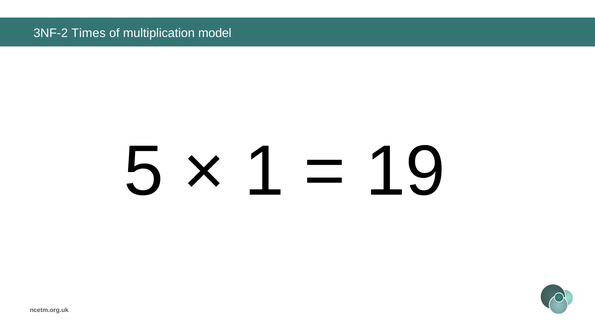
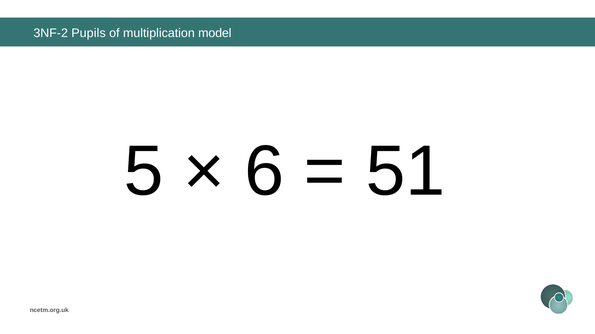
Times: Times -> Pupils (89, 33)
1: 1 -> 6 (264, 172)
19: 19 -> 51 (405, 172)
